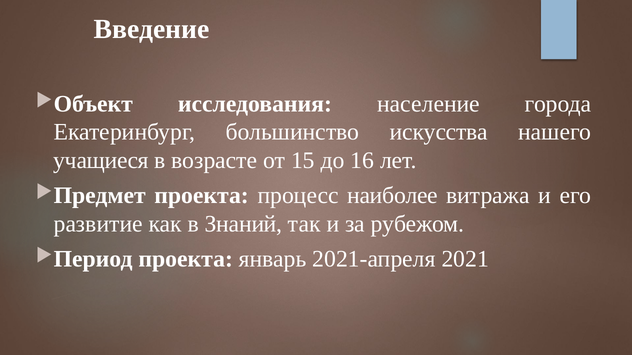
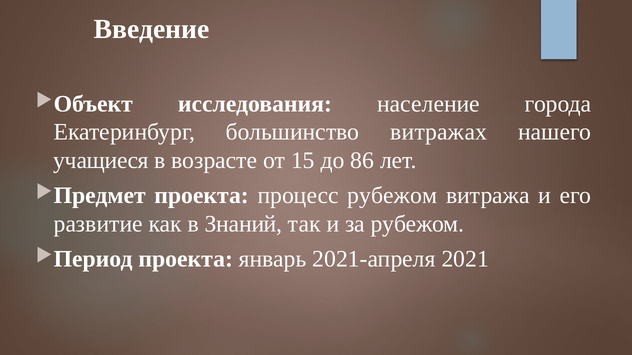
искусства: искусства -> витражах (439, 132)
16: 16 -> 86 (362, 161)
процесс наиболее: наиболее -> рубежом (392, 196)
